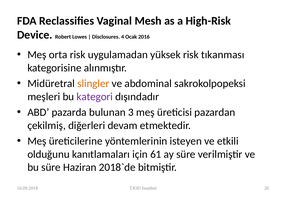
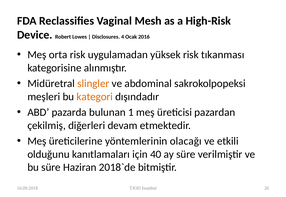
kategori colour: purple -> orange (95, 97)
3: 3 -> 1 (131, 112)
isteyen: isteyen -> olacağı (186, 141)
61: 61 -> 40 (156, 154)
